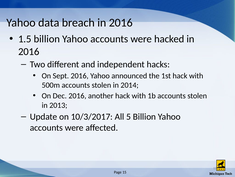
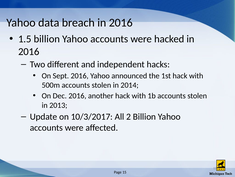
5: 5 -> 2 (129, 116)
